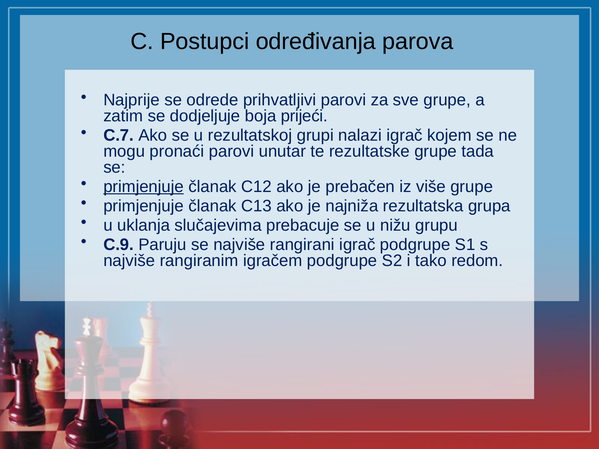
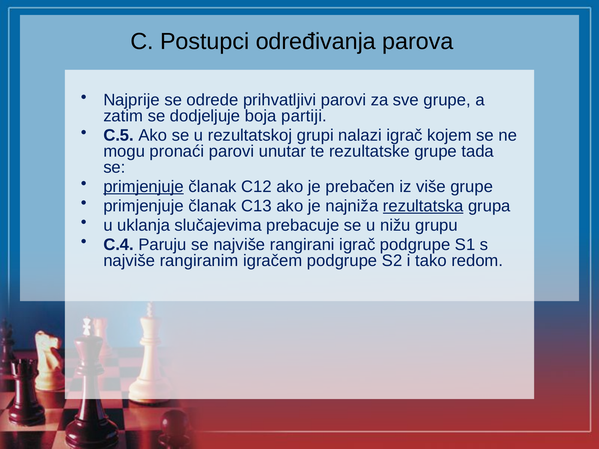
prijeći: prijeći -> partiji (304, 116)
C.7: C.7 -> C.5 (119, 135)
rezultatska underline: none -> present (423, 206)
C.9: C.9 -> C.4 (119, 245)
